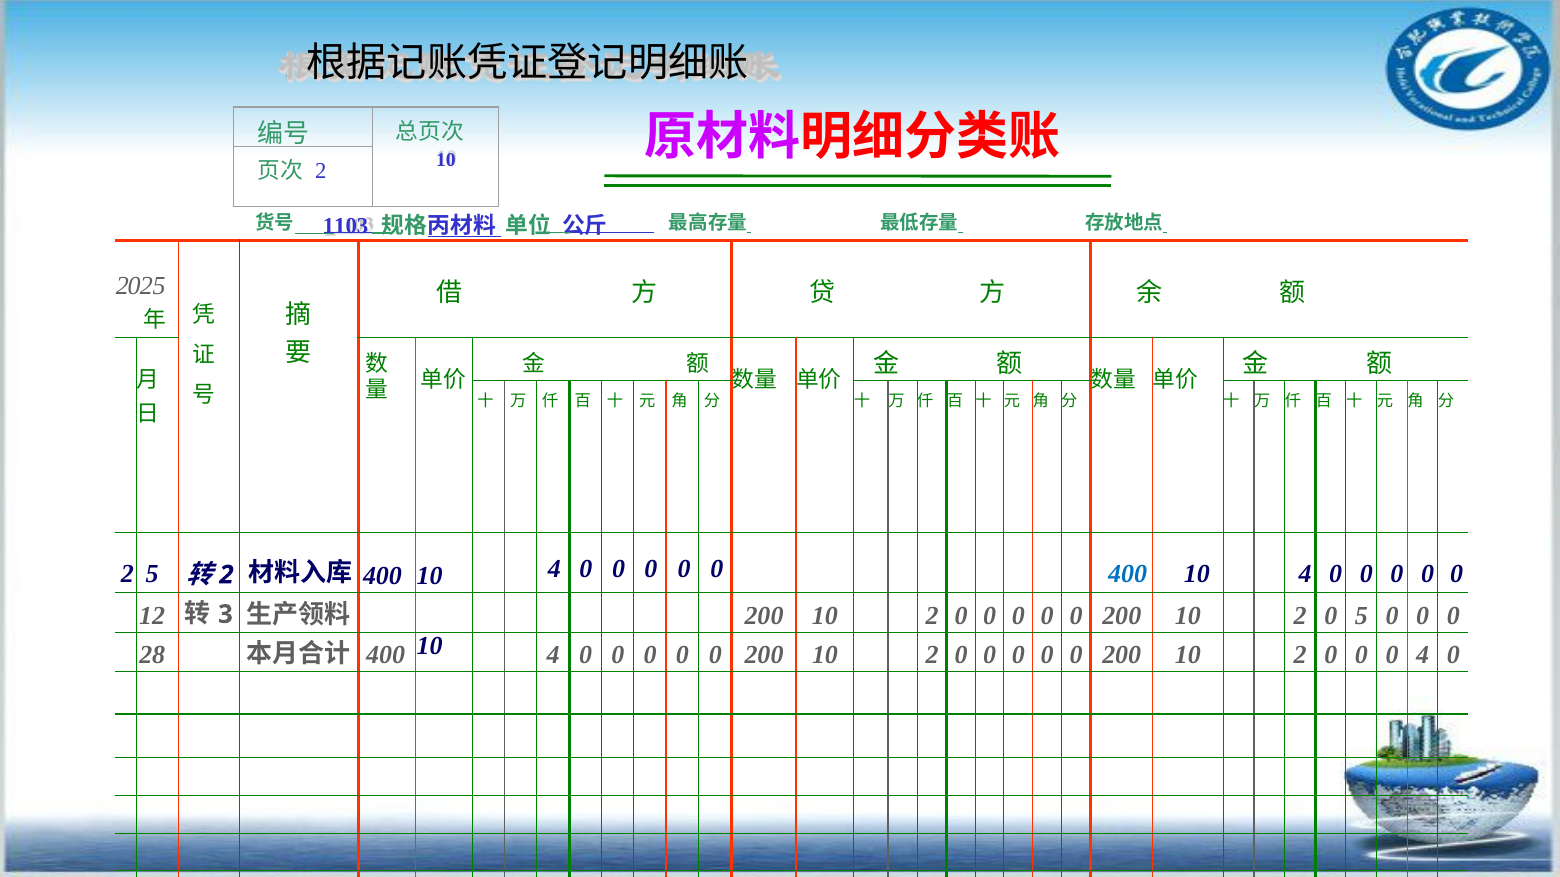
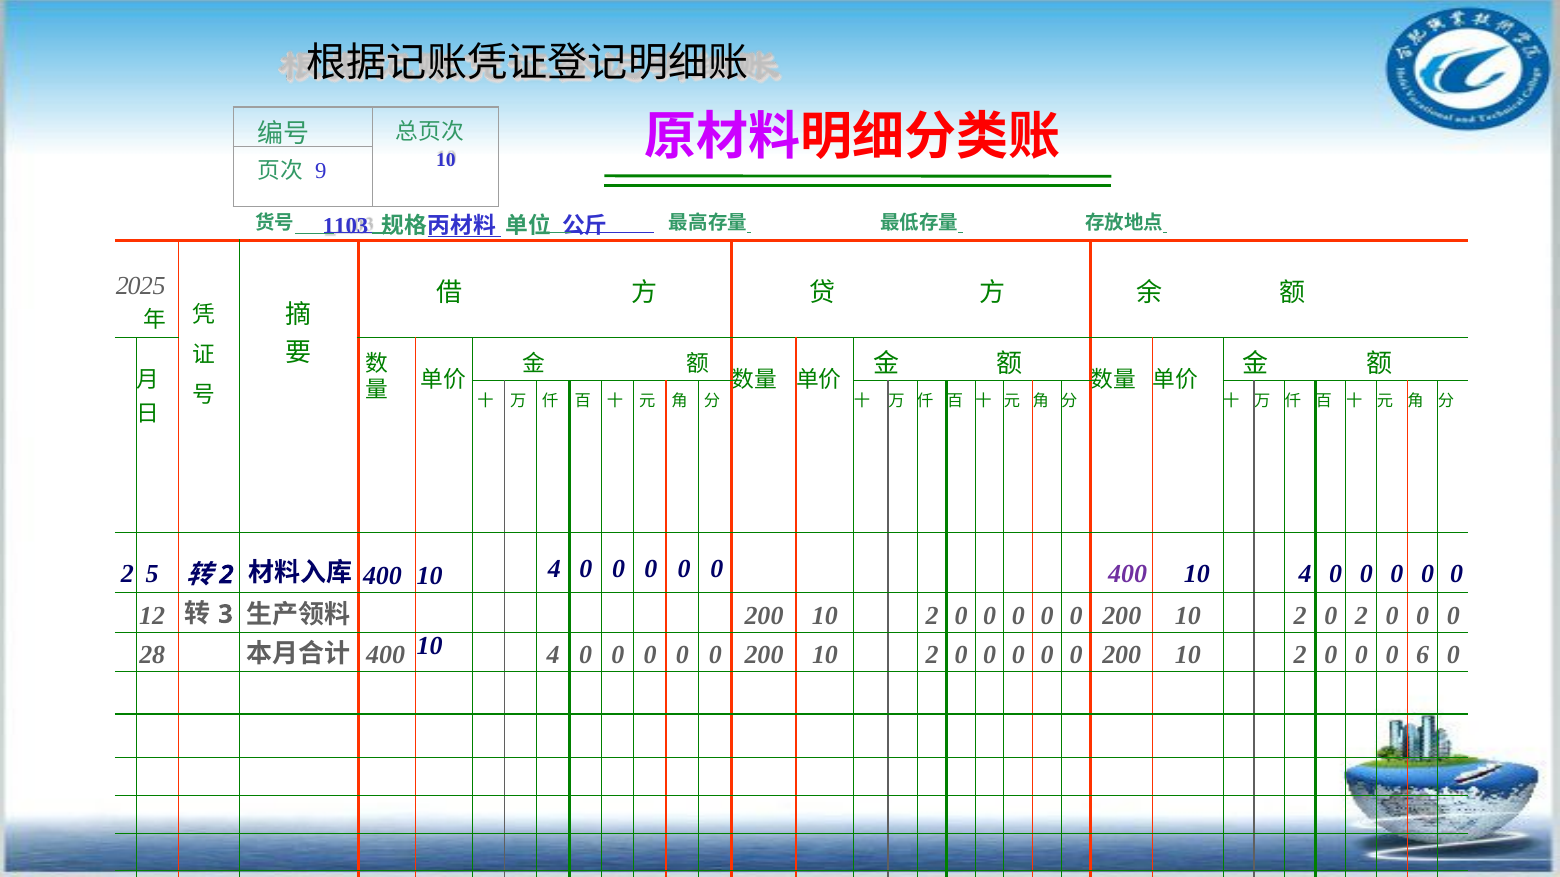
2: 2 -> 9 (321, 171)
400 colour: blue -> purple (1128, 574)
0 5: 5 -> 2 (1361, 617)
0 4: 4 -> 6 (1423, 656)
